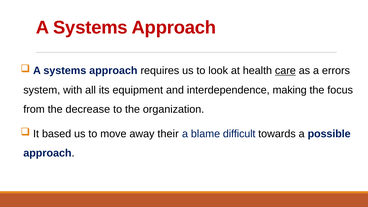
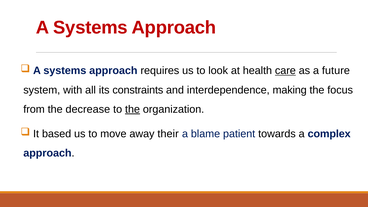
errors: errors -> future (336, 71)
equipment: equipment -> constraints (138, 90)
the underline: none -> present (132, 109)
difficult: difficult -> patient (239, 134)
possible: possible -> complex (329, 134)
